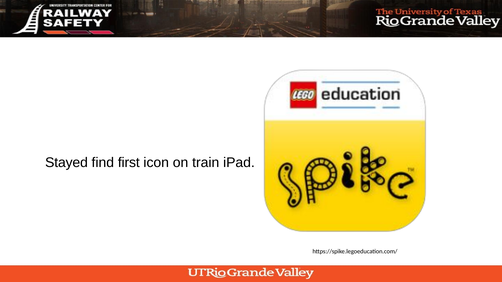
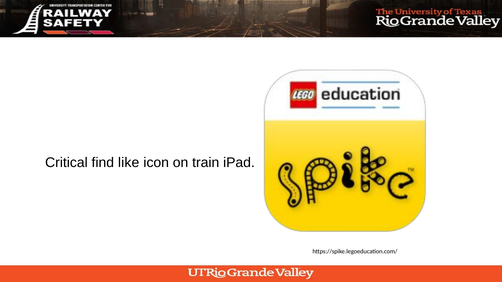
Stayed: Stayed -> Critical (66, 163)
first: first -> like (129, 163)
